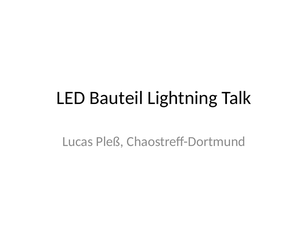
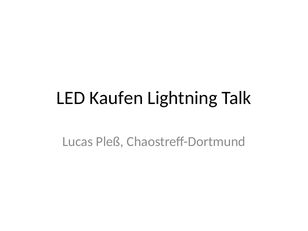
Bauteil: Bauteil -> Kaufen (116, 98)
